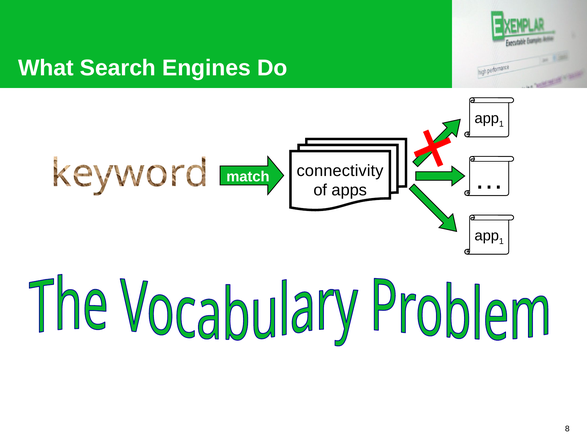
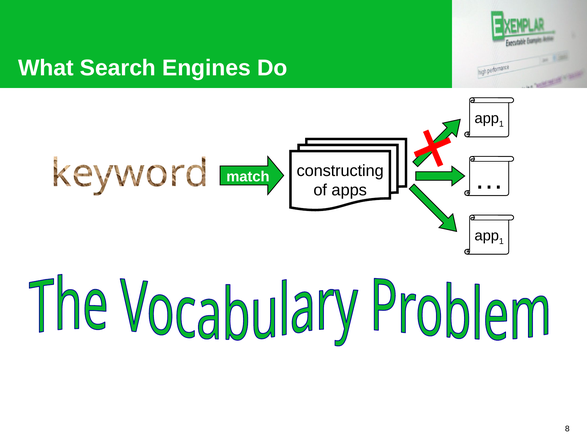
connectivity: connectivity -> constructing (340, 171)
